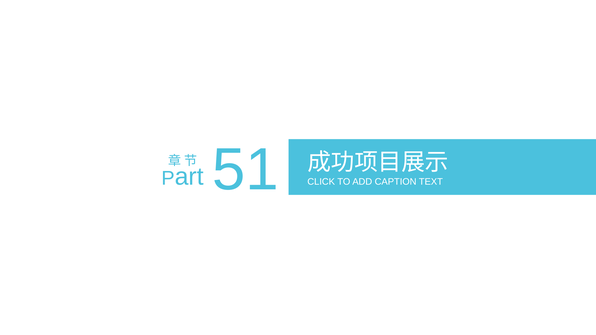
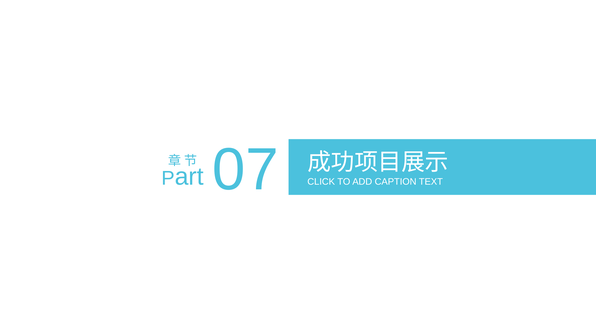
51: 51 -> 07 (245, 170)
